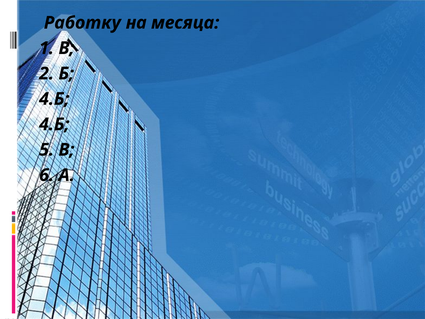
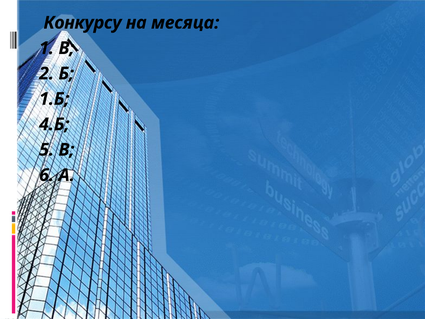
Работку: Работку -> Конкурсу (83, 23)
4.Б: 4.Б -> 1.Б (54, 99)
